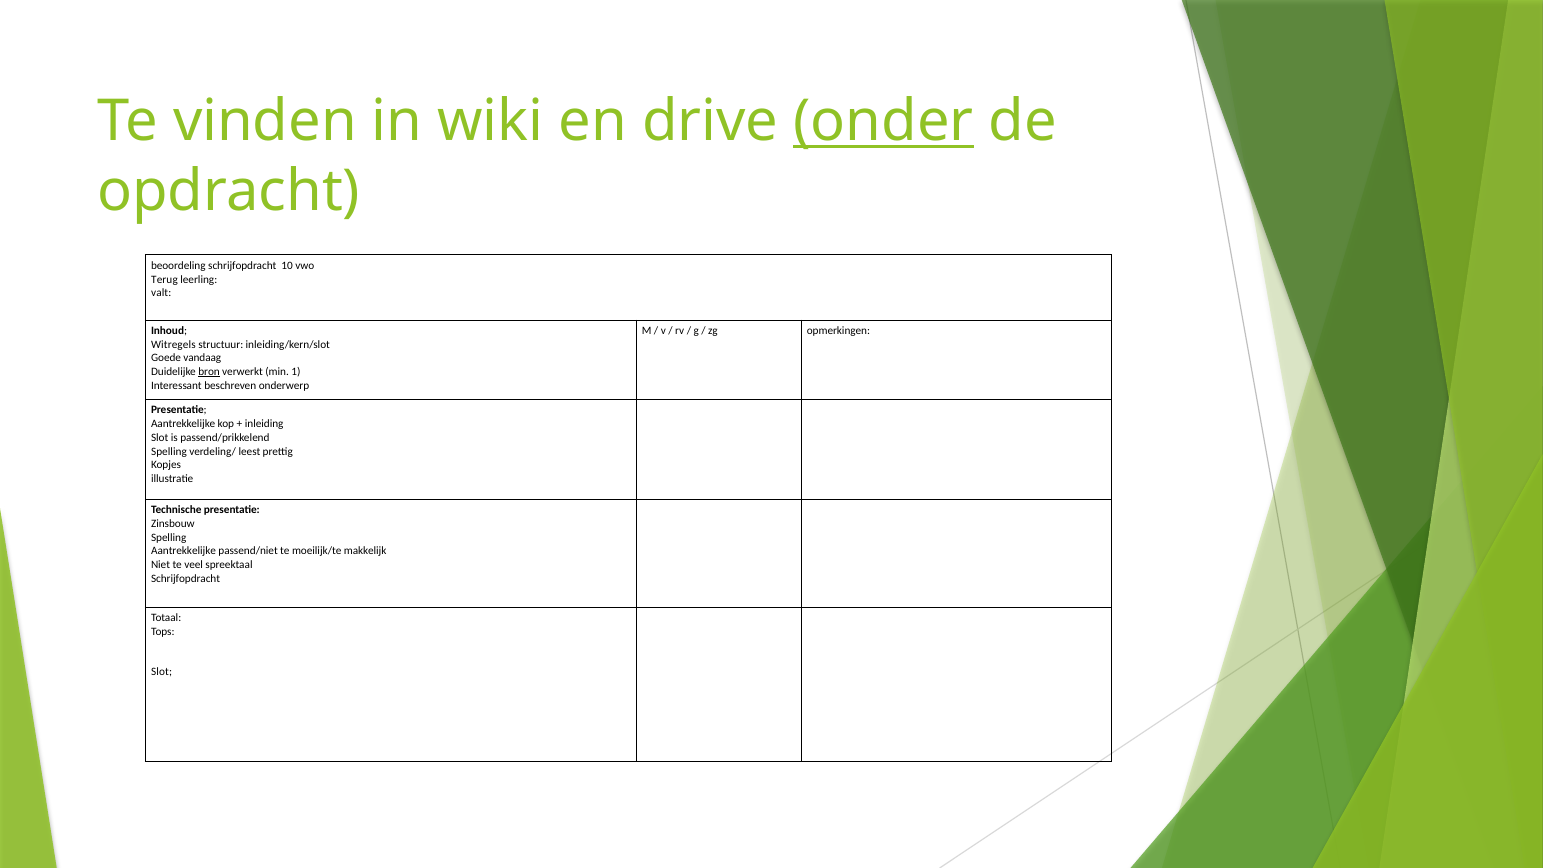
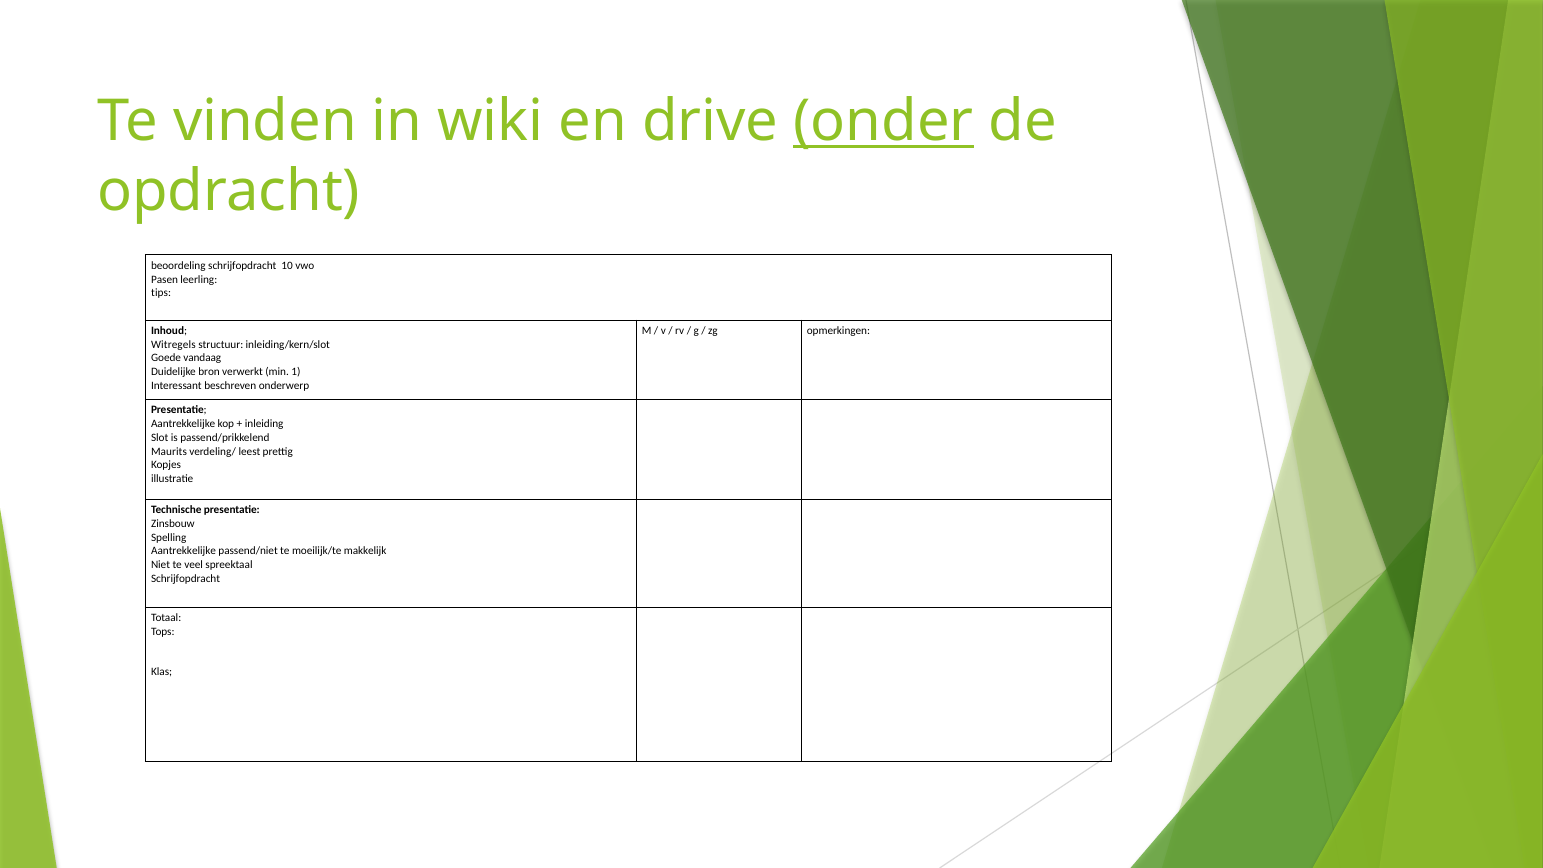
Terug: Terug -> Pasen (165, 279)
valt: valt -> tips (161, 293)
bron underline: present -> none (209, 372)
Spelling: Spelling -> Maurits (169, 451)
Slot: Slot -> Klas (162, 672)
